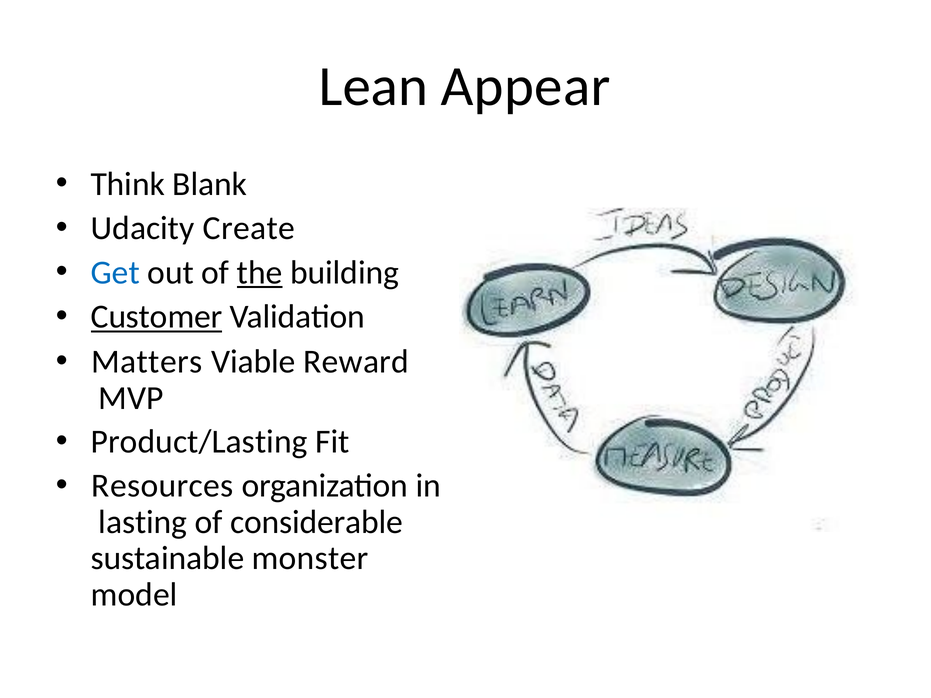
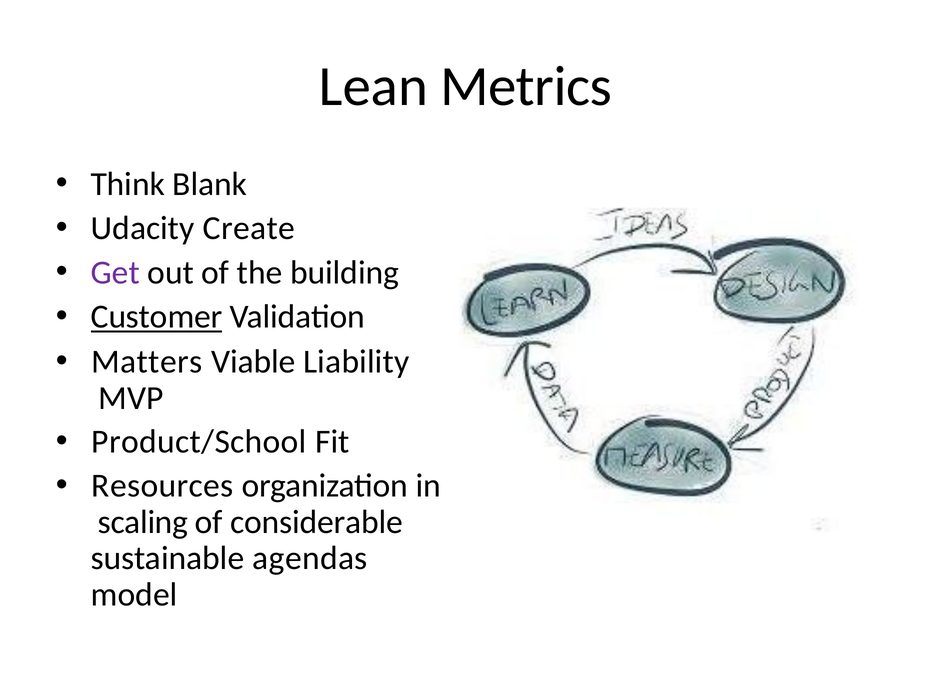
Appear: Appear -> Metrics (526, 86)
Get colour: blue -> purple (115, 273)
the underline: present -> none (260, 273)
Reward: Reward -> Liability (356, 362)
Product/Lasting: Product/Lasting -> Product/School (199, 442)
lasting: lasting -> scaling (143, 522)
monster: monster -> agendas (310, 558)
